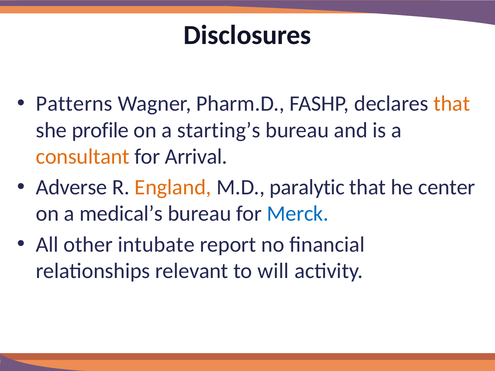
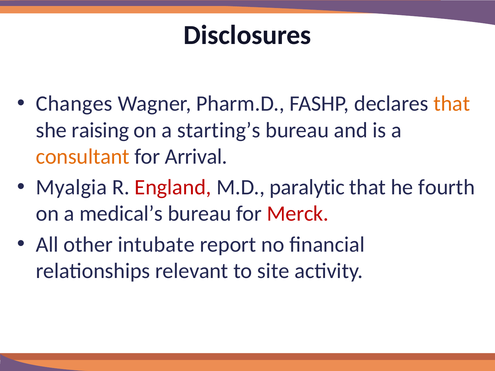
Patterns: Patterns -> Changes (74, 104)
profile: profile -> raising (100, 130)
Adverse: Adverse -> Myalgia (71, 187)
England colour: orange -> red (173, 187)
center: center -> fourth (447, 187)
Merck colour: blue -> red (298, 214)
will: will -> site (273, 271)
